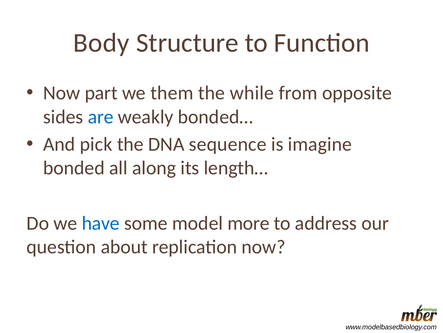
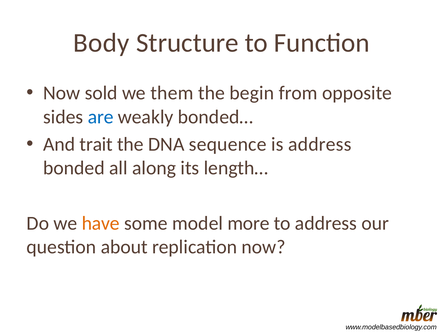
part: part -> sold (101, 93)
while: while -> begin (252, 93)
pick: pick -> trait (96, 144)
is imagine: imagine -> address (320, 144)
have colour: blue -> orange (101, 223)
